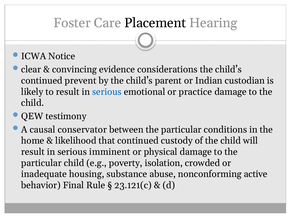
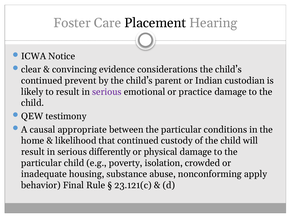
serious colour: blue -> purple (107, 92)
conservator: conservator -> appropriate (82, 130)
imminent: imminent -> differently (110, 152)
active: active -> apply (256, 174)
